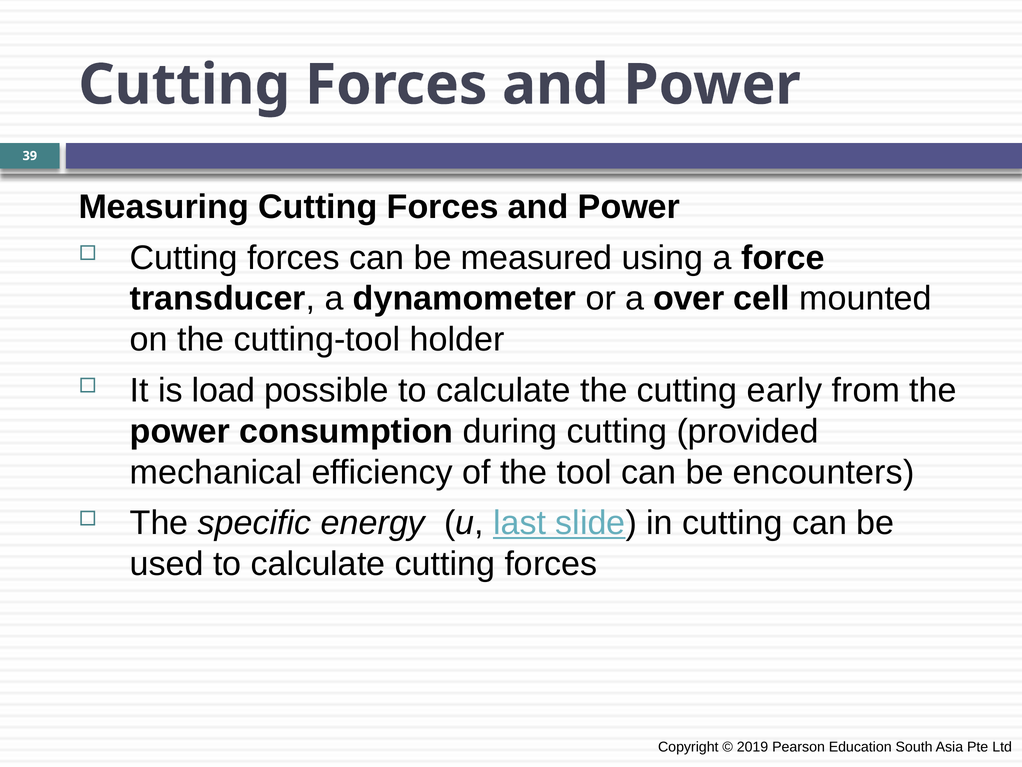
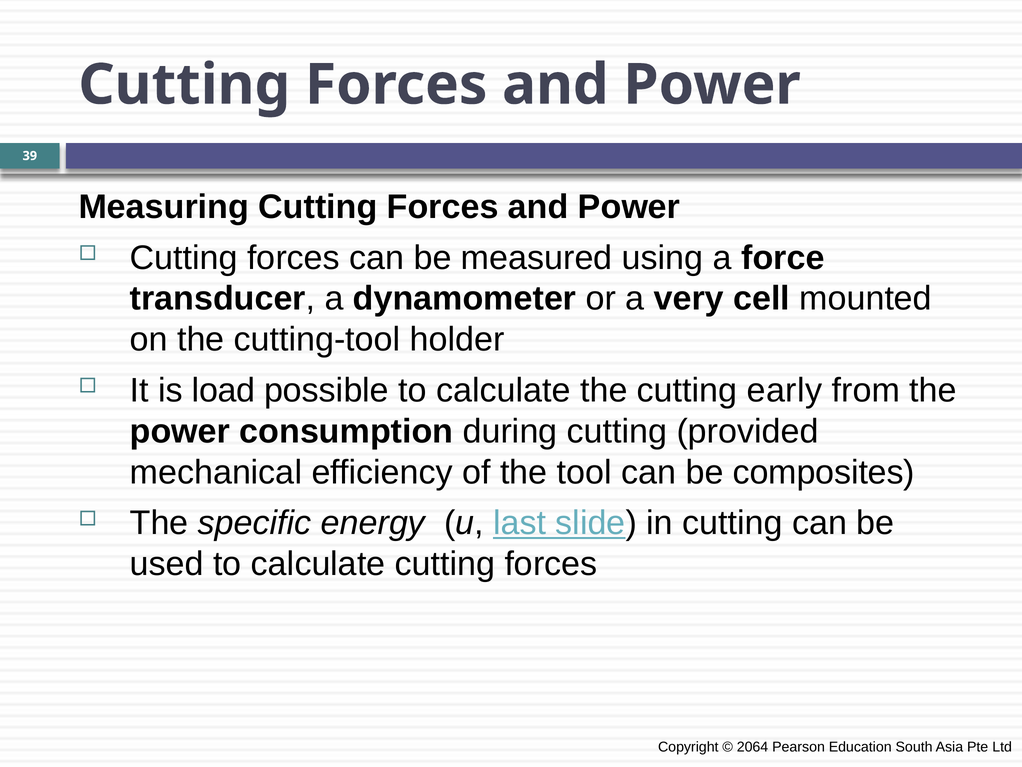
over: over -> very (689, 298)
encounters: encounters -> composites (824, 472)
2019: 2019 -> 2064 (753, 747)
